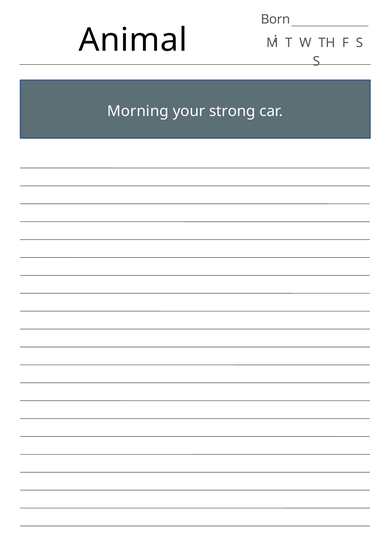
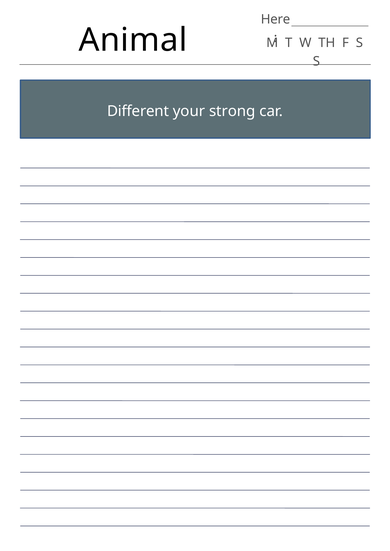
Born: Born -> Here (276, 19)
Morning: Morning -> Different (138, 111)
